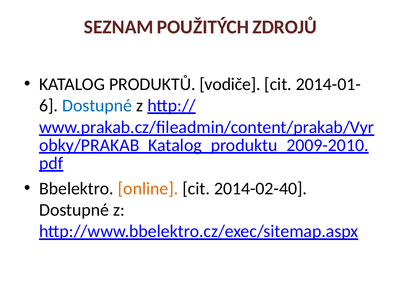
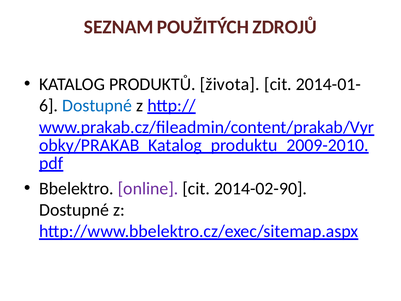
vodiče: vodiče -> života (230, 84)
online colour: orange -> purple (148, 188)
2014-02-40: 2014-02-40 -> 2014-02-90 (261, 188)
